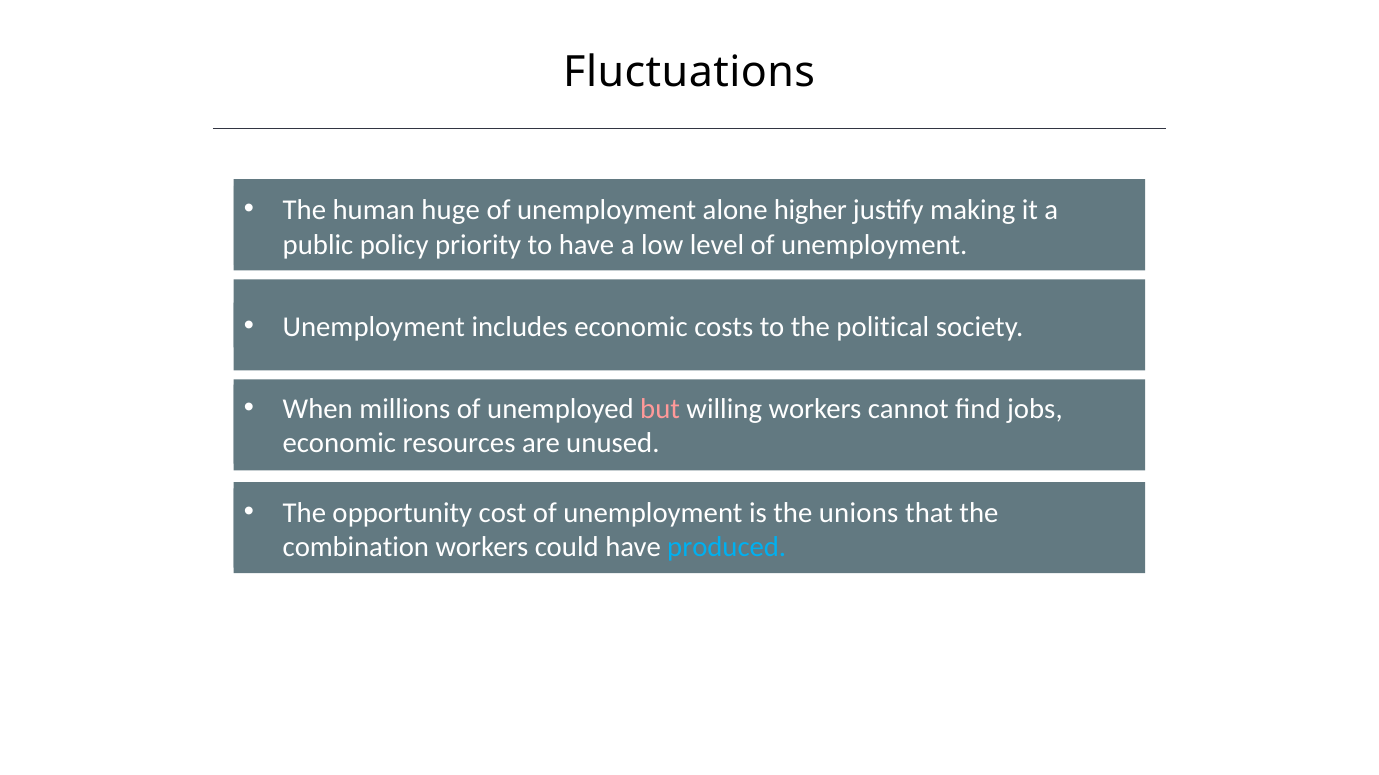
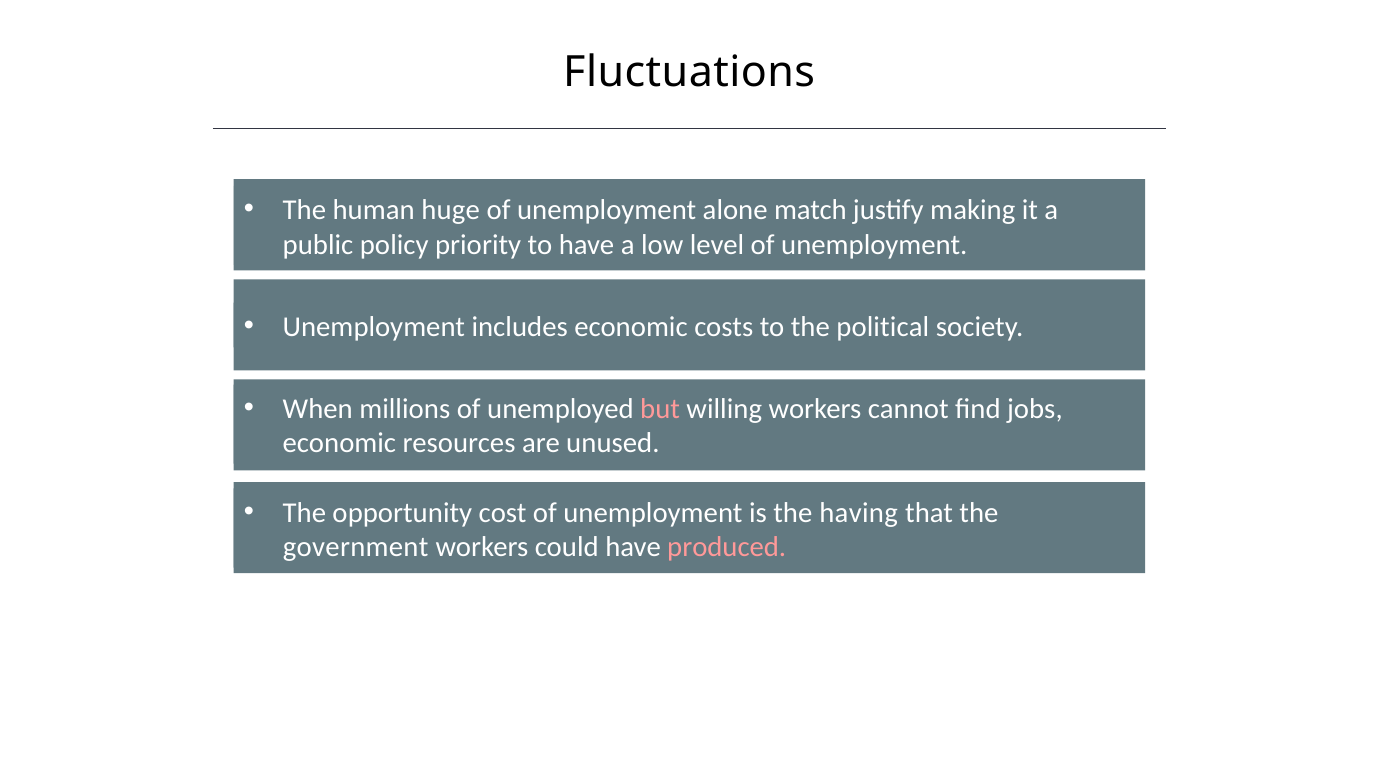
higher: higher -> match (810, 210)
unions: unions -> having (859, 513)
combination: combination -> government (356, 548)
produced colour: light blue -> pink (727, 548)
